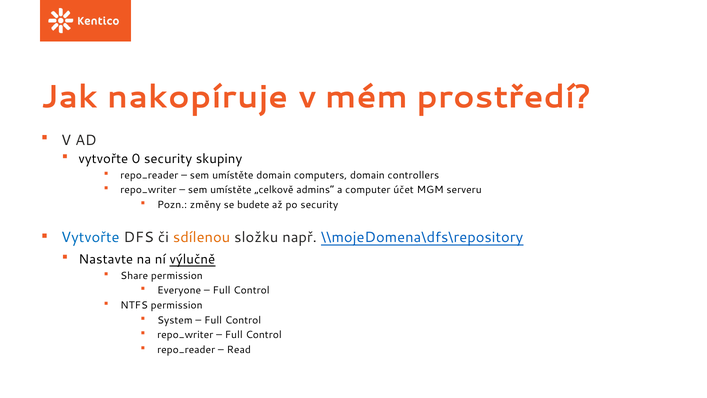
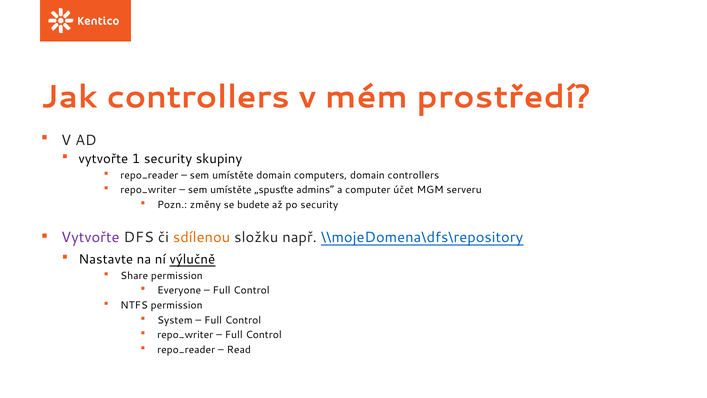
Jak nakopíruje: nakopíruje -> controllers (198, 97)
0: 0 -> 1 (136, 159)
„celkově: „celkově -> „spusťte (274, 190)
Vytvořte colour: blue -> purple (90, 237)
